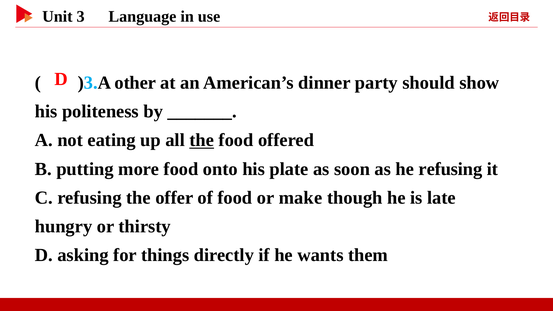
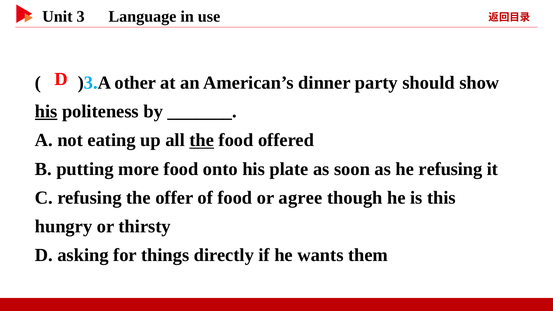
his underline: none -> present (46, 111)
make: make -> agree (300, 198)
late: late -> this (441, 198)
